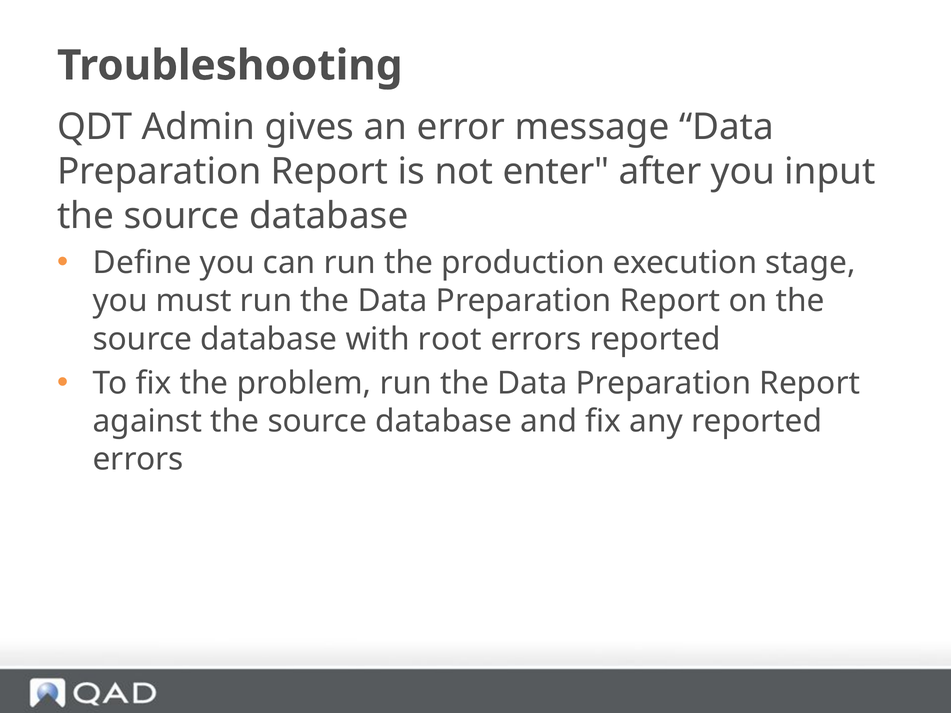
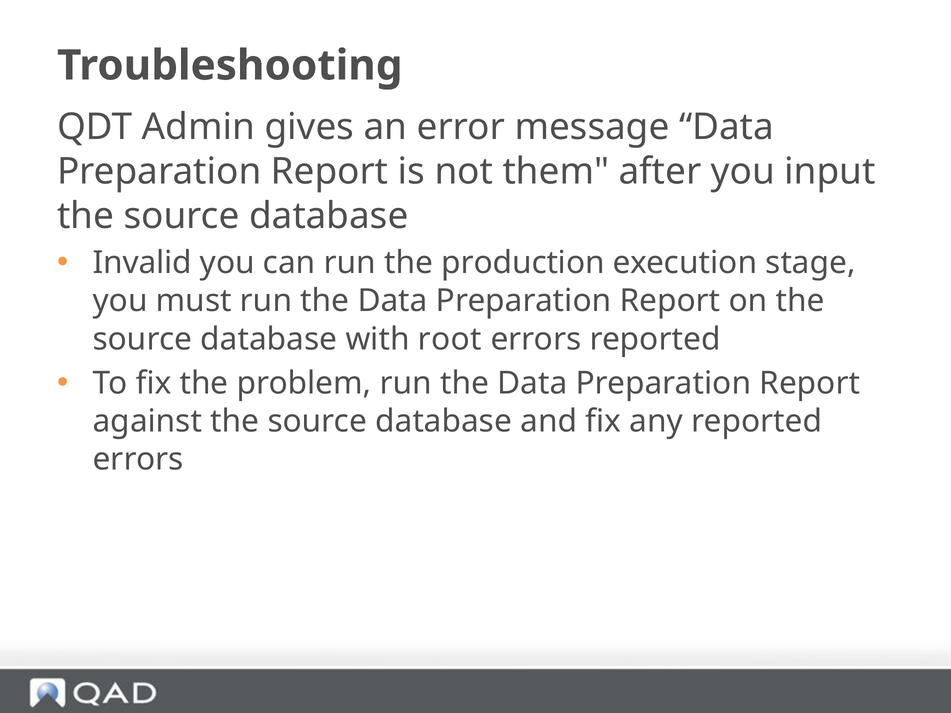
enter: enter -> them (556, 171)
Define: Define -> Invalid (142, 263)
